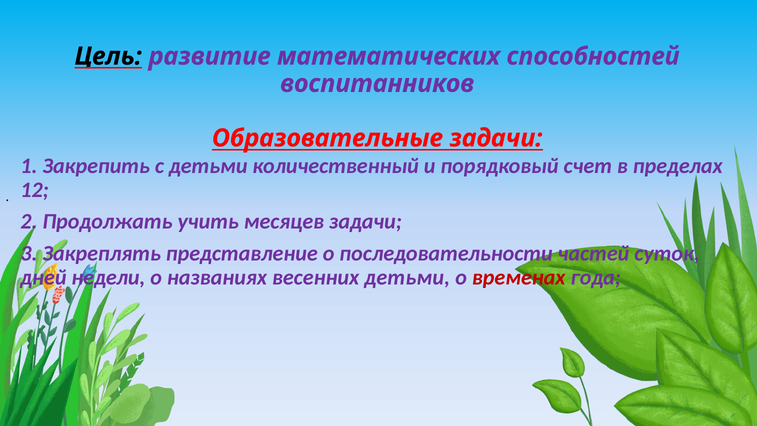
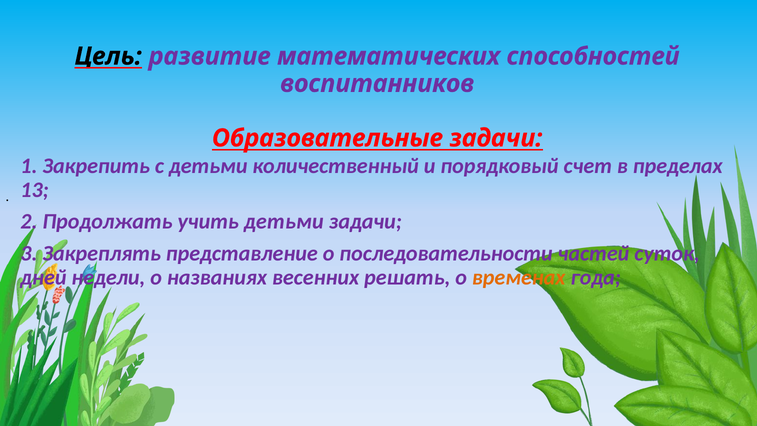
12: 12 -> 13 (35, 190)
учить месяцев: месяцев -> детьми (284, 222)
весенних детьми: детьми -> решать (407, 277)
временах colour: red -> orange (519, 277)
